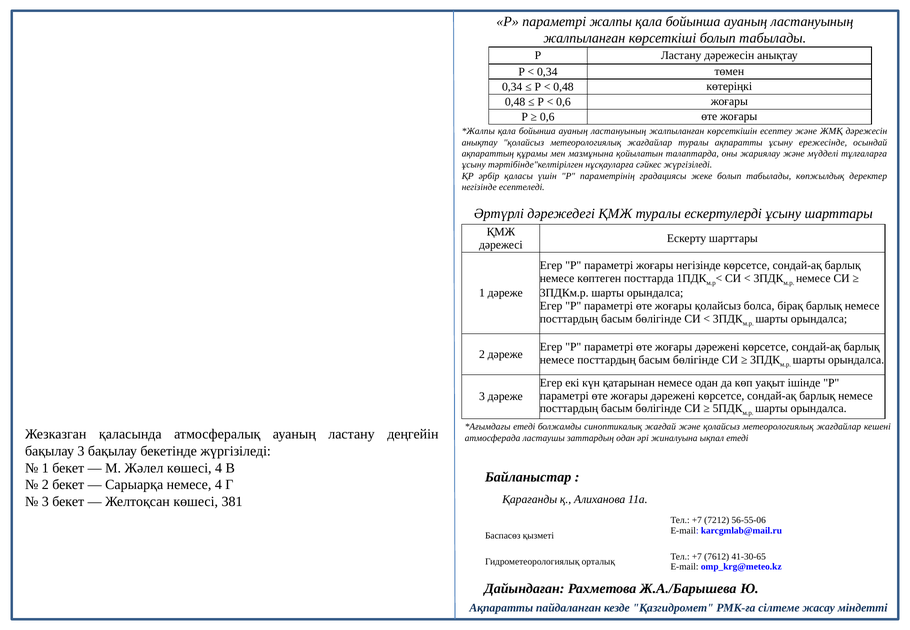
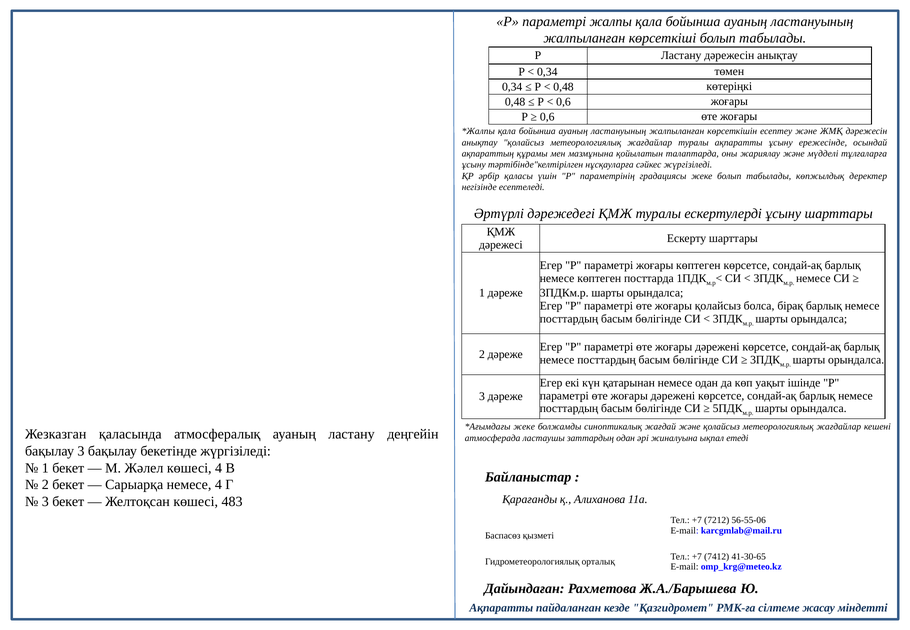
жоғары негізінде: негізінде -> көптеген (698, 265)
етеді: етеді -> жеке (524, 427)
381: 381 -> 483 (232, 501)
7612: 7612 -> 7412 (717, 557)
